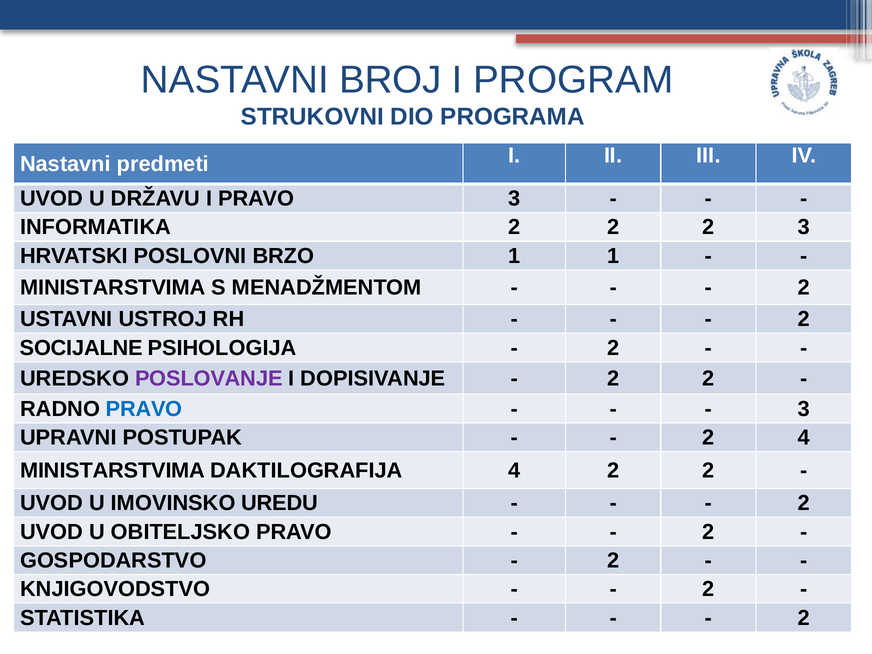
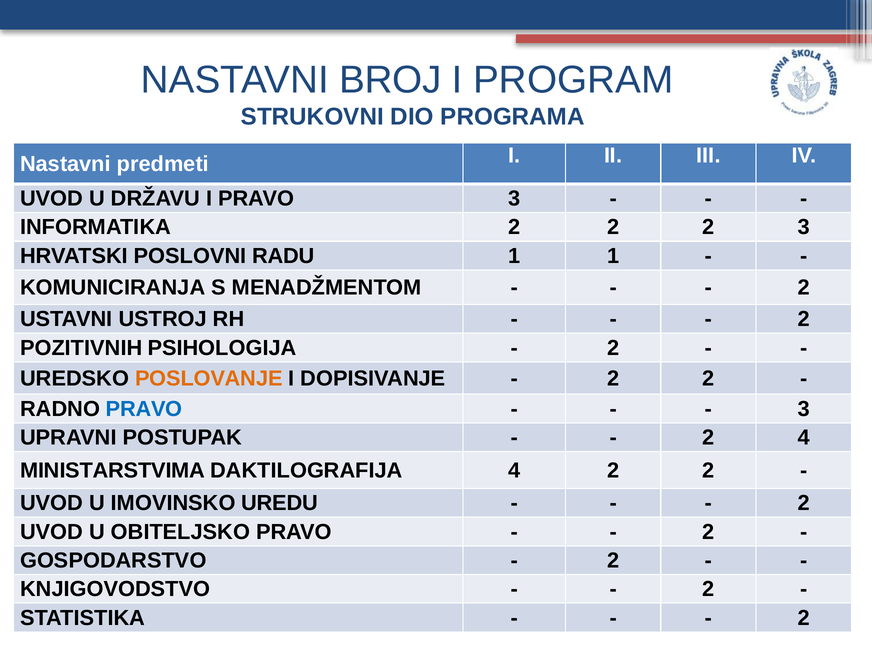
BRZO: BRZO -> RADU (283, 256)
MINISTARSTVIMA: MINISTARSTVIMA -> KOMUNICIRANJA (113, 288)
SOCIJALNE: SOCIJALNE -> POZITIVNIH (81, 348)
POSLOVANJE colour: purple -> orange (209, 378)
